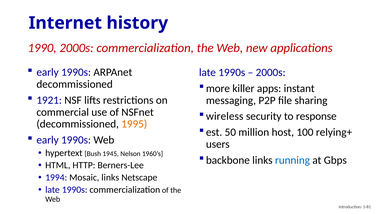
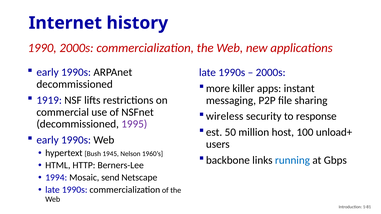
1921: 1921 -> 1919 (49, 100)
1995 colour: orange -> purple (134, 124)
relying+: relying+ -> unload+ (334, 132)
Mosaic links: links -> send (110, 178)
